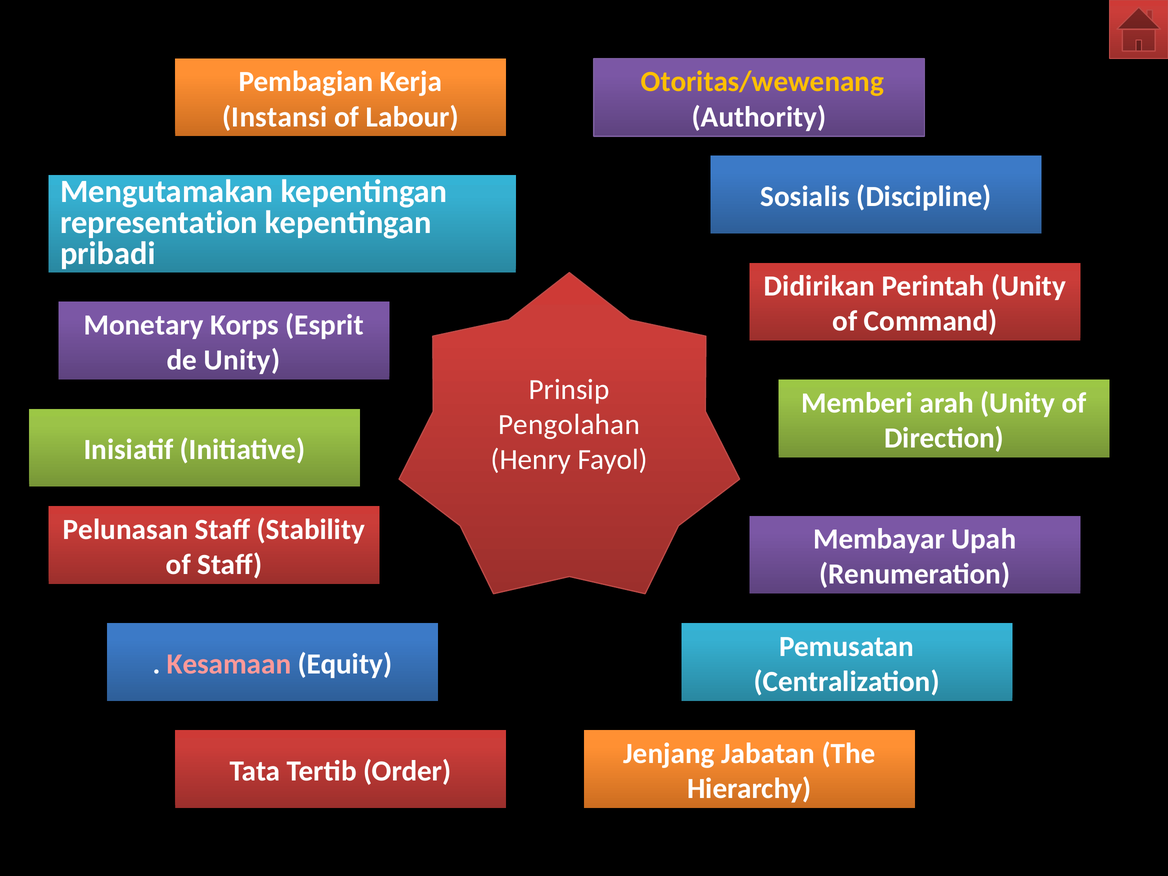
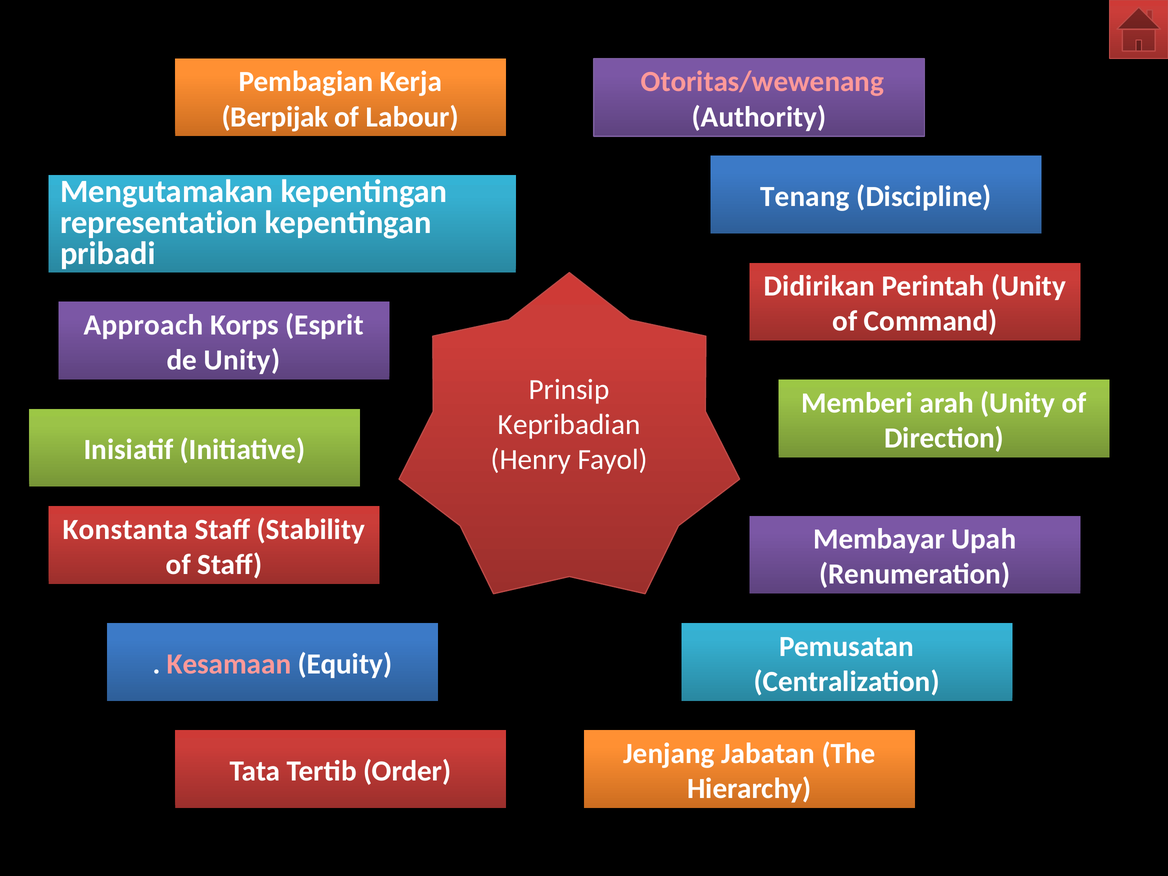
Otoritas/wewenang colour: yellow -> pink (762, 82)
Instansi: Instansi -> Berpijak (275, 117)
Sosialis: Sosialis -> Tenang (805, 197)
Monetary: Monetary -> Approach (144, 325)
Pengolahan: Pengolahan -> Kepribadian (569, 425)
Pelunasan: Pelunasan -> Konstanta (125, 530)
